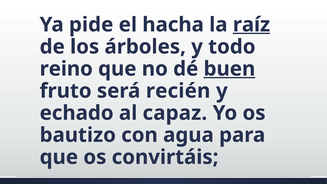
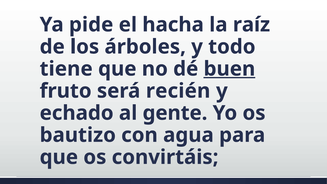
raíz underline: present -> none (251, 25)
reino: reino -> tiene (66, 69)
capaz: capaz -> gente (175, 113)
